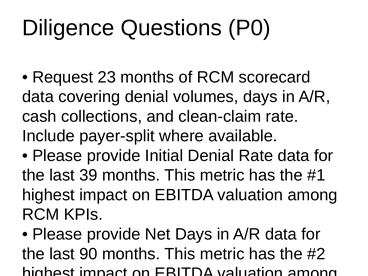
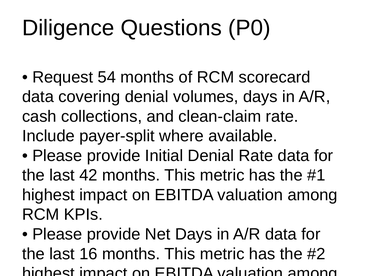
23: 23 -> 54 (107, 77)
39: 39 -> 42 (88, 175)
90: 90 -> 16 (88, 254)
